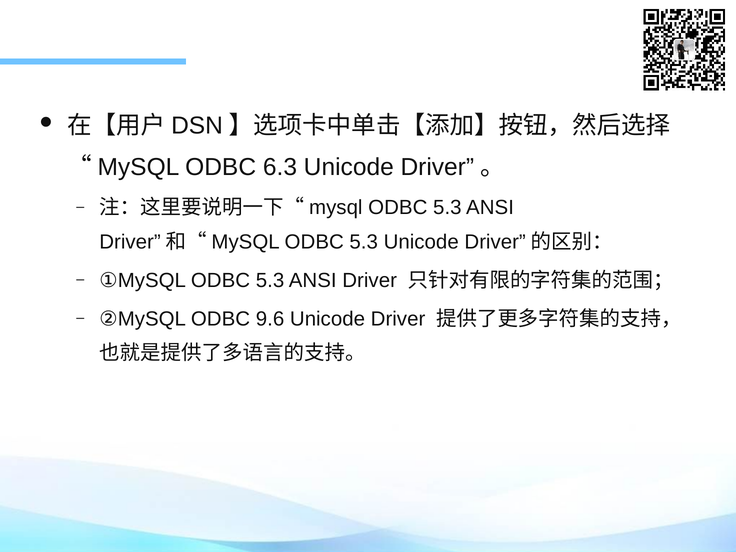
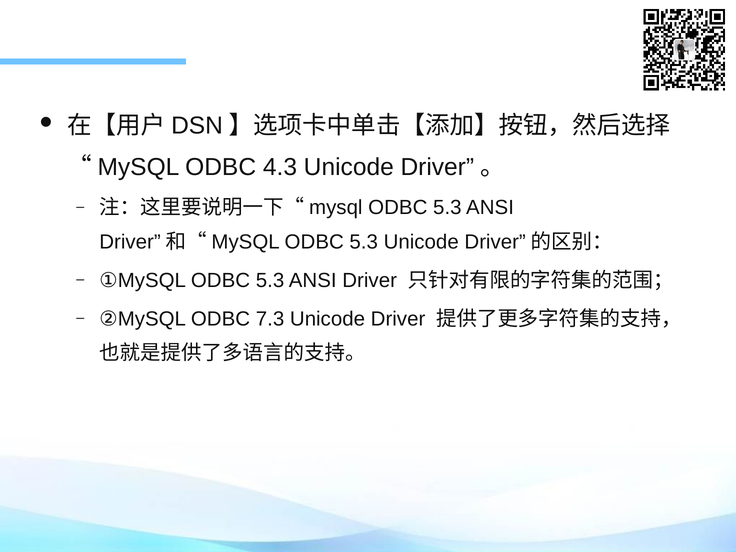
6.3: 6.3 -> 4.3 (280, 167)
9.6: 9.6 -> 7.3 (270, 319)
